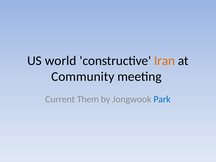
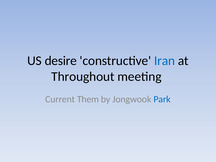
world: world -> desire (61, 61)
Iran colour: orange -> blue (165, 61)
Community: Community -> Throughout (83, 77)
